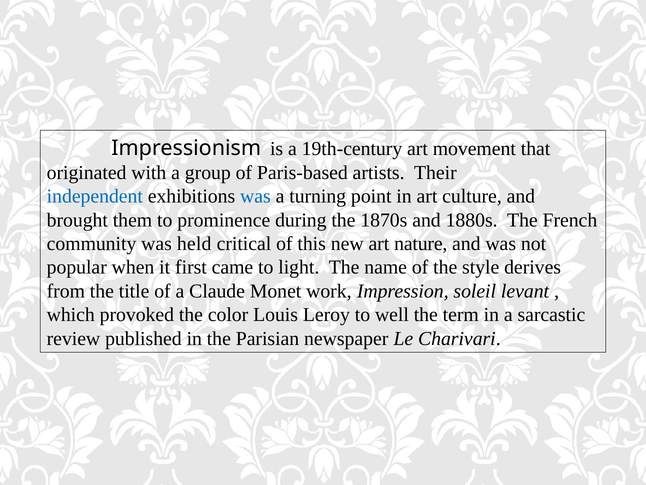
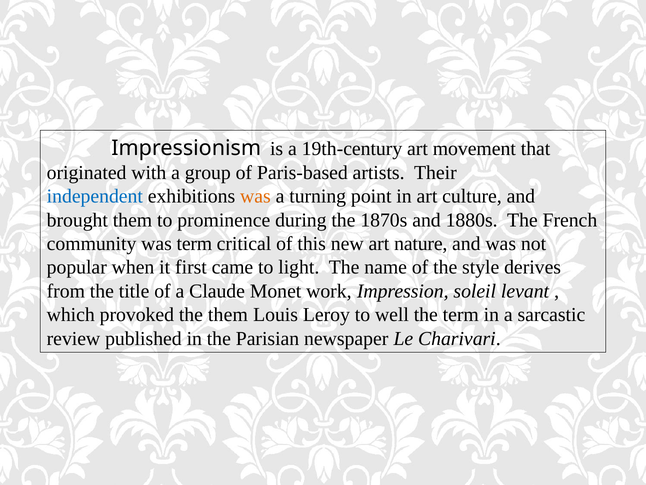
was colour: blue -> orange (255, 196)
was held: held -> term (194, 244)
the color: color -> them (228, 315)
